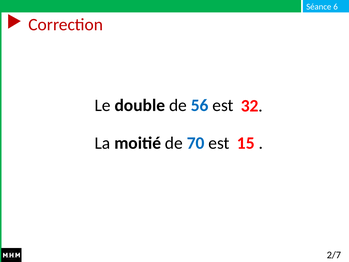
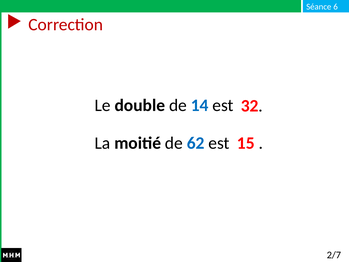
56: 56 -> 14 (200, 105)
70: 70 -> 62 (196, 143)
